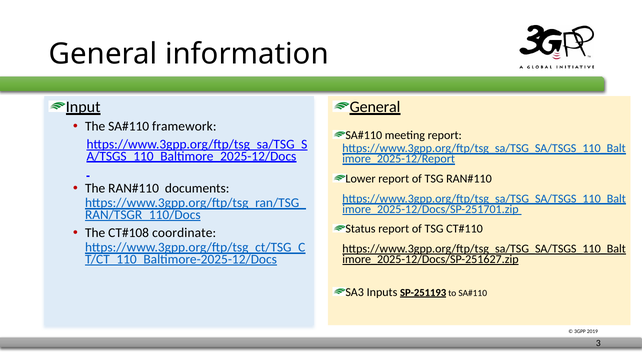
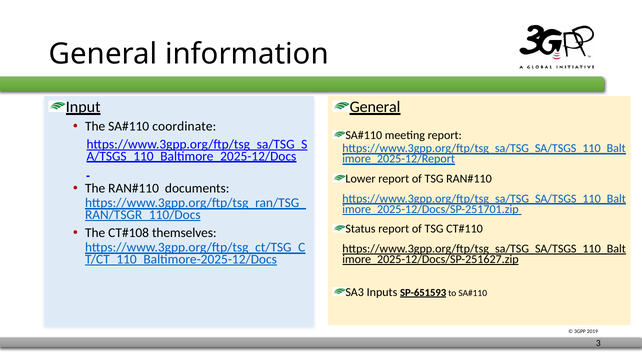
framework: framework -> coordinate (184, 126)
coordinate: coordinate -> themselves (184, 233)
SP-251193: SP-251193 -> SP-651593 (423, 293)
